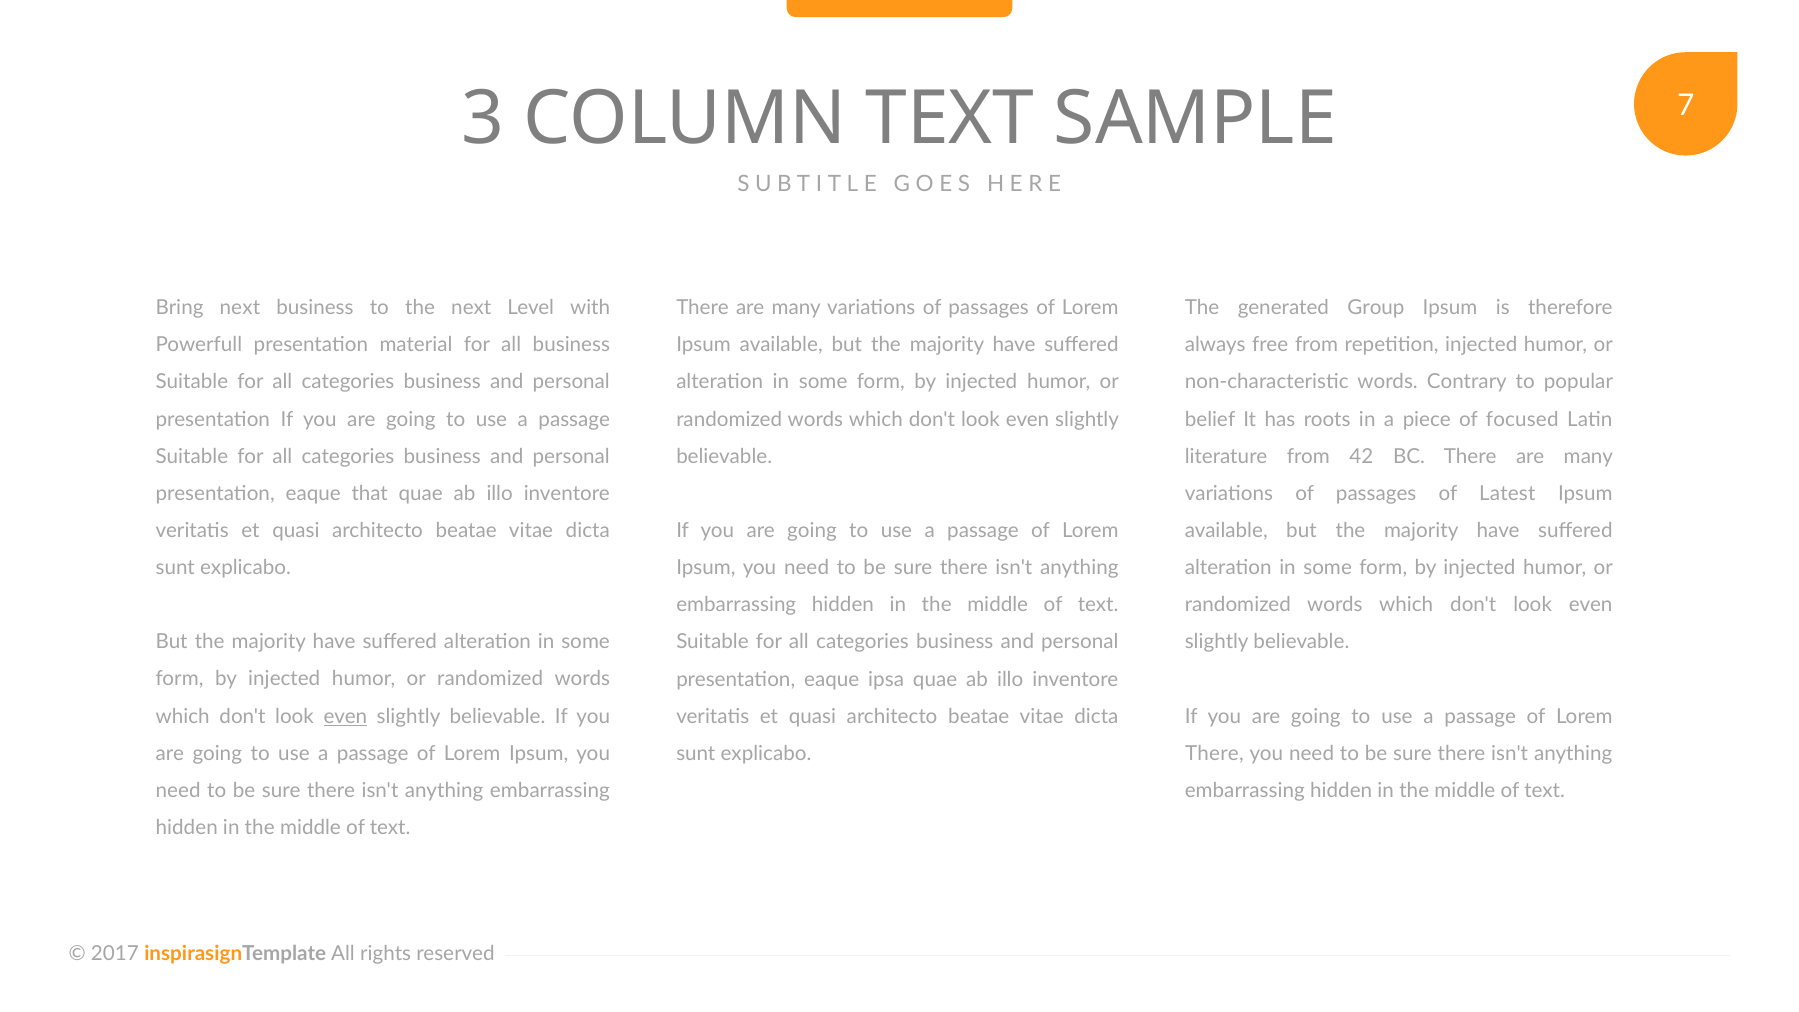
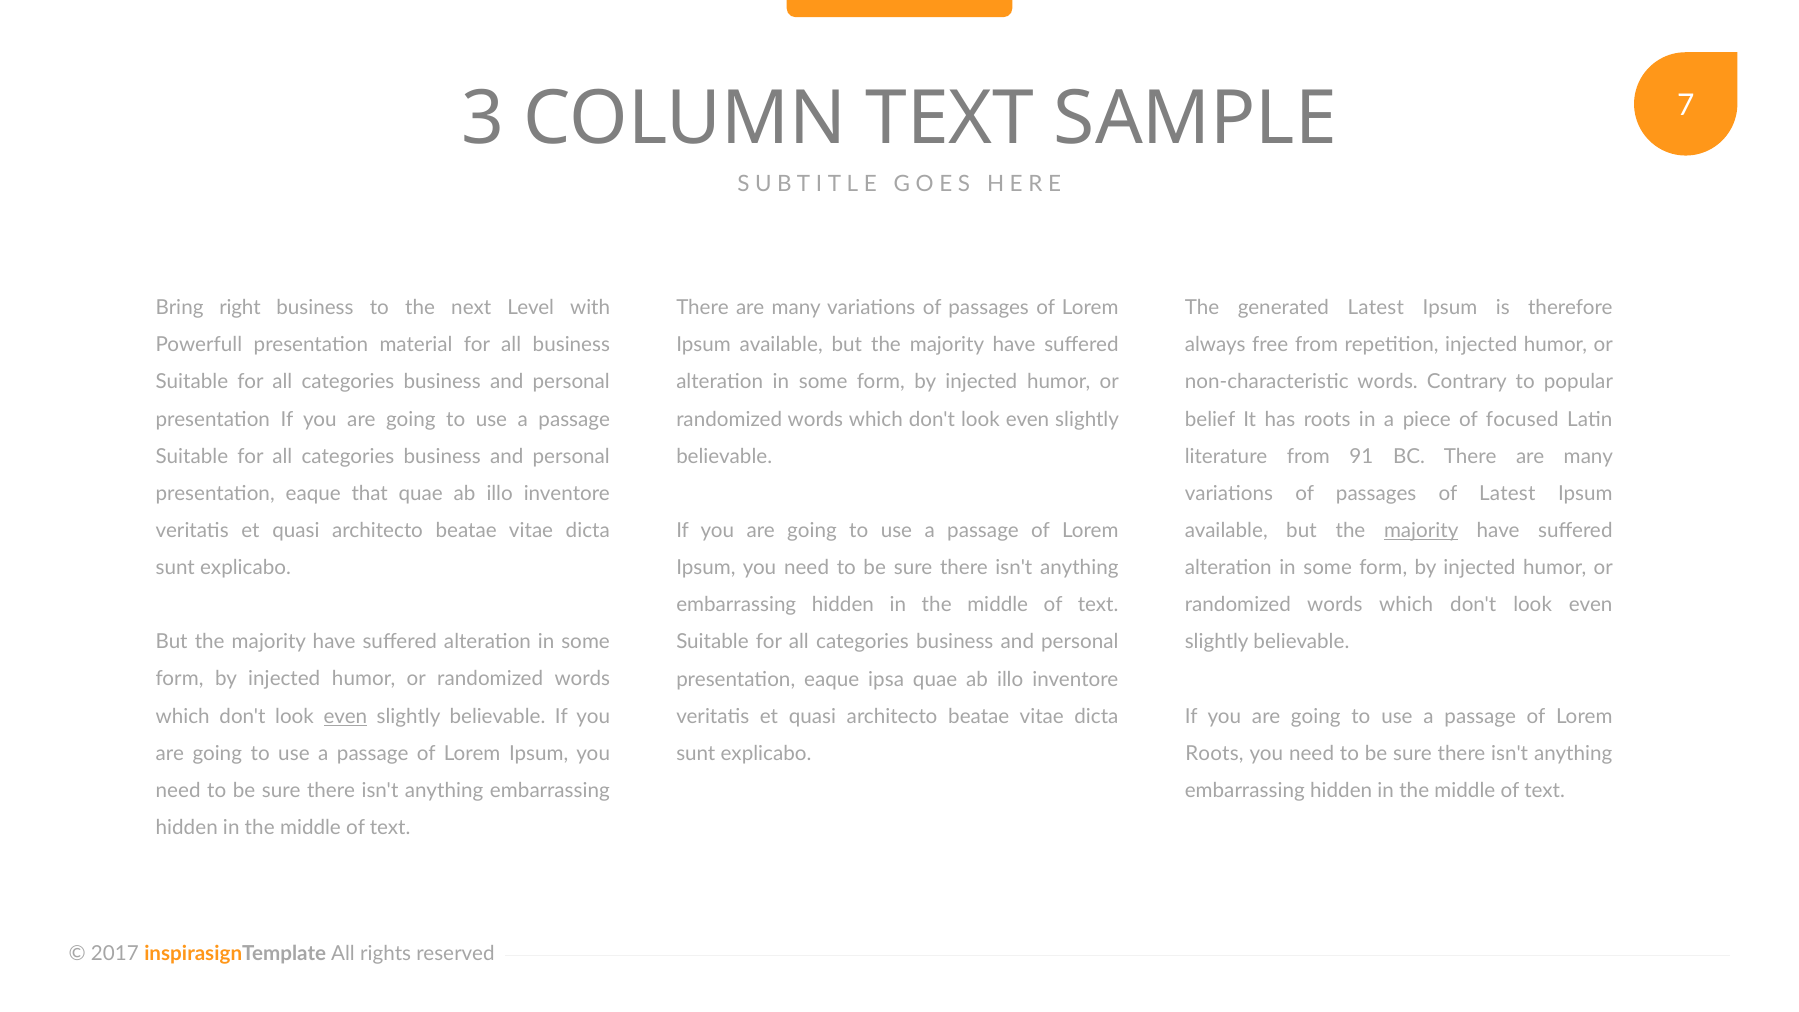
Bring next: next -> right (240, 308)
generated Group: Group -> Latest (1376, 308)
42: 42 -> 91 (1361, 456)
majority underline: none -> present (1421, 531)
There: There -> Roots (1214, 753)
